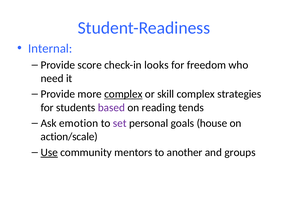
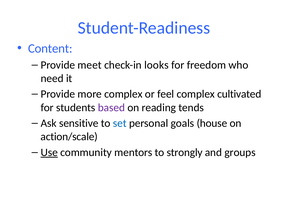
Internal: Internal -> Content (50, 48)
score: score -> meet (90, 65)
complex underline: present -> none (123, 94)
skill: skill -> feel (166, 94)
strategies: strategies -> cultivated (239, 94)
emotion: emotion -> sensitive (79, 123)
set colour: purple -> blue (120, 123)
another: another -> strongly (185, 152)
